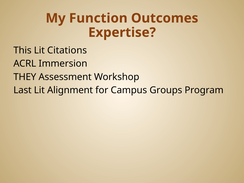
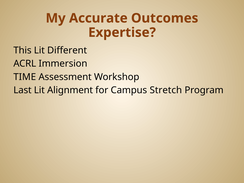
Function: Function -> Accurate (98, 18)
Citations: Citations -> Different (67, 50)
THEY: THEY -> TIME (25, 77)
Groups: Groups -> Stretch (166, 90)
